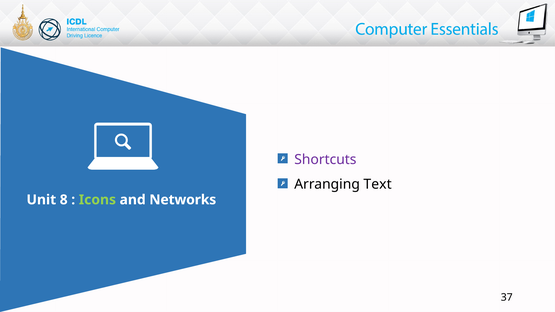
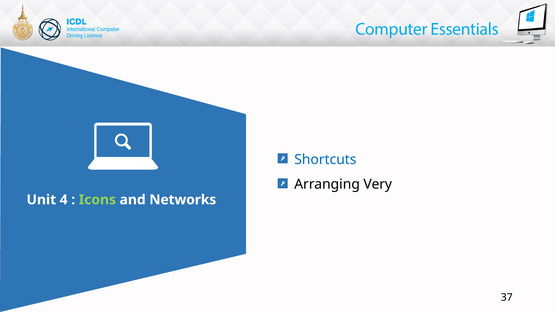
Shortcuts colour: purple -> blue (325, 160)
Text: Text -> Very (378, 185)
8: 8 -> 4 (64, 200)
